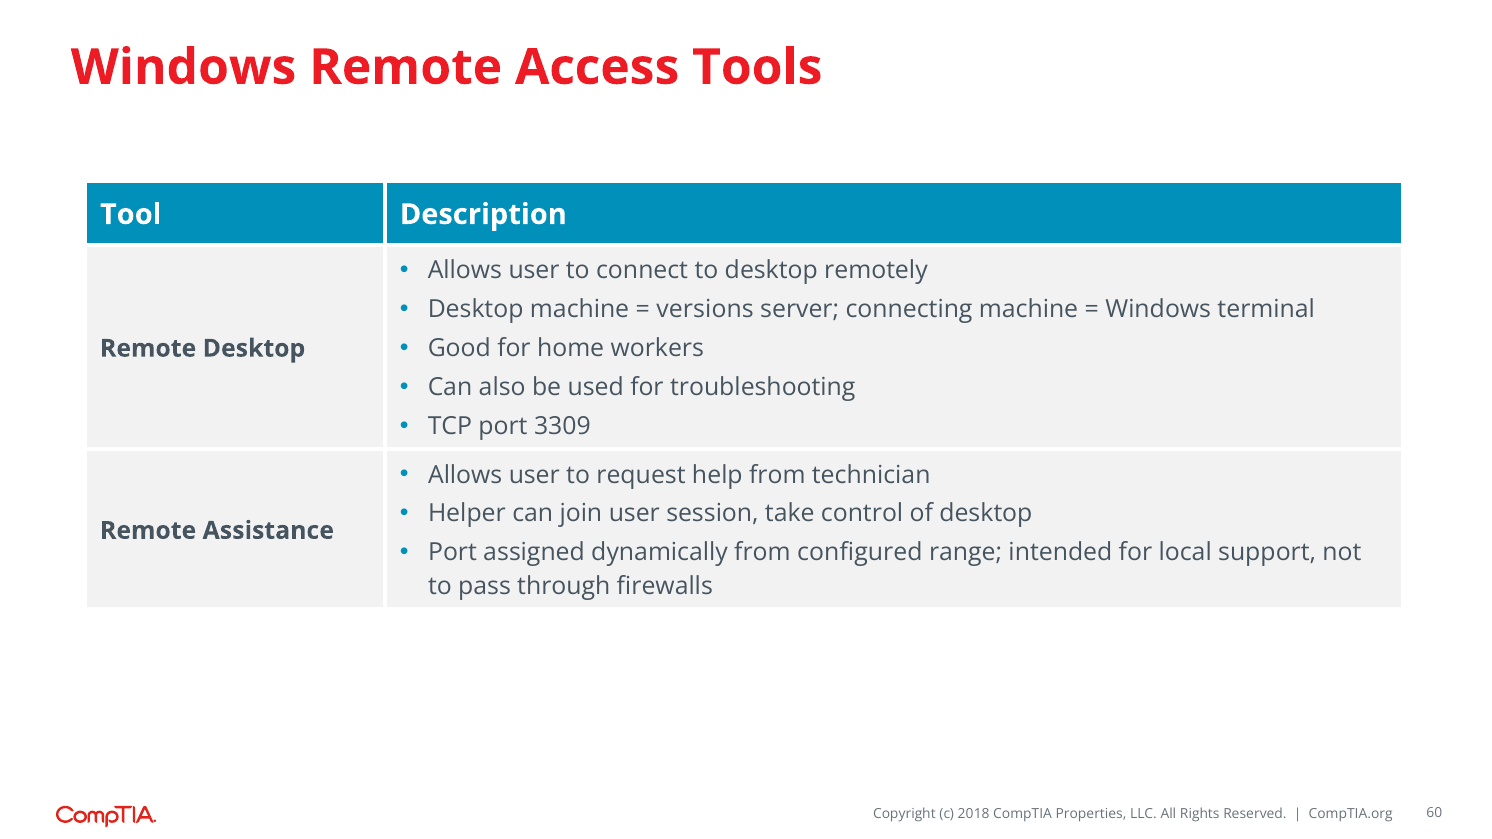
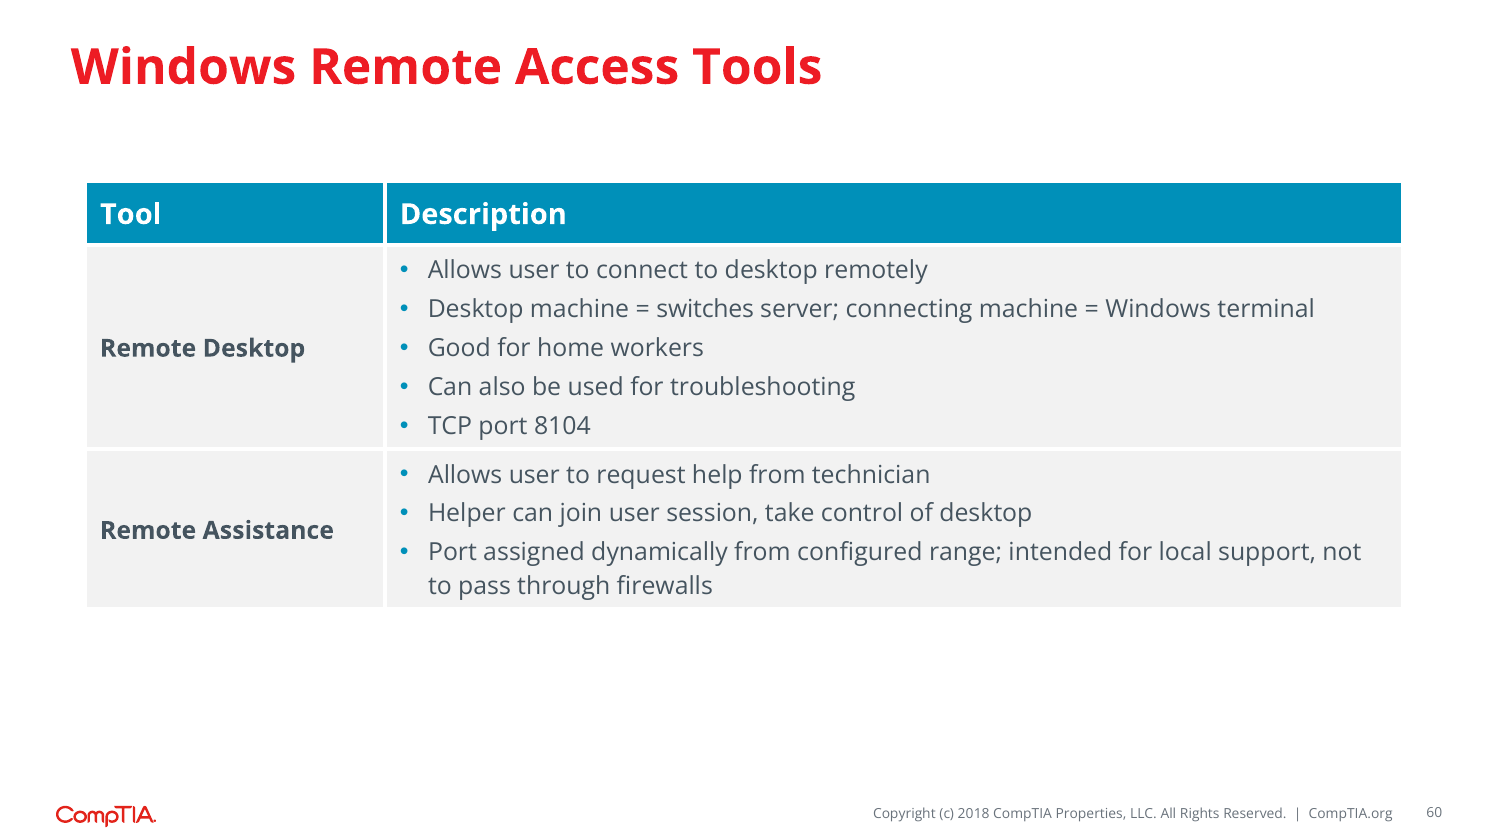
versions: versions -> switches (705, 310)
3309: 3309 -> 8104 (562, 426)
